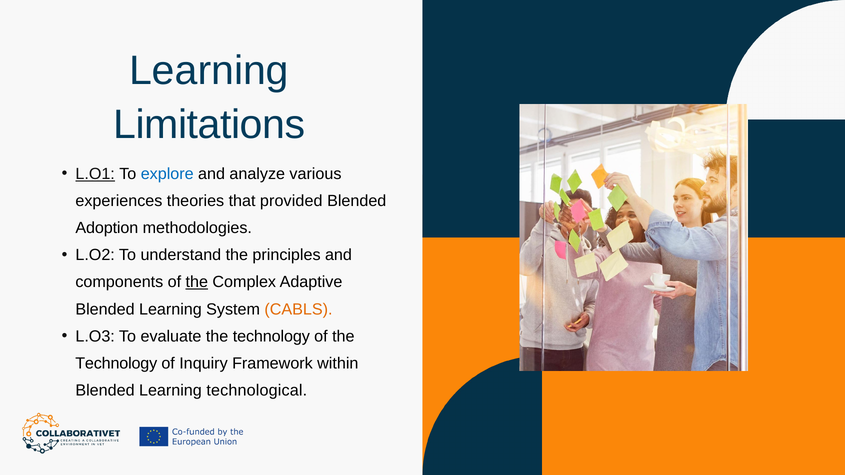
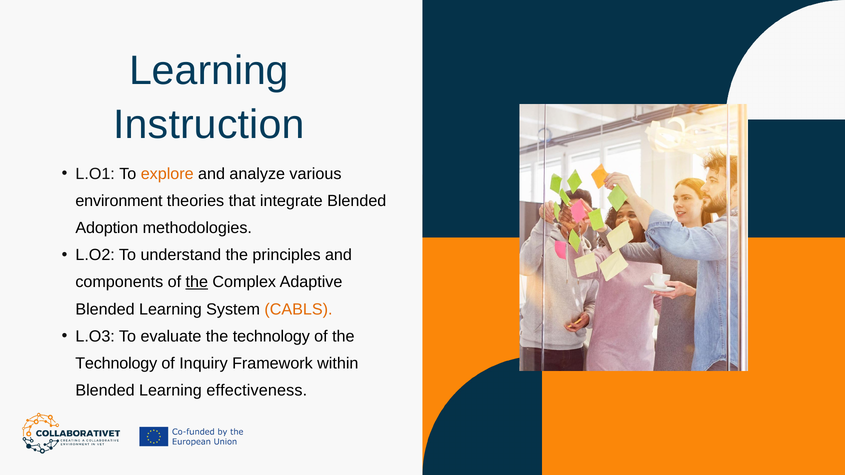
Limitations: Limitations -> Instruction (209, 125)
L.O1 underline: present -> none (95, 174)
explore colour: blue -> orange (167, 174)
experiences: experiences -> environment (119, 201)
provided: provided -> integrate (291, 201)
technological: technological -> effectiveness (257, 391)
